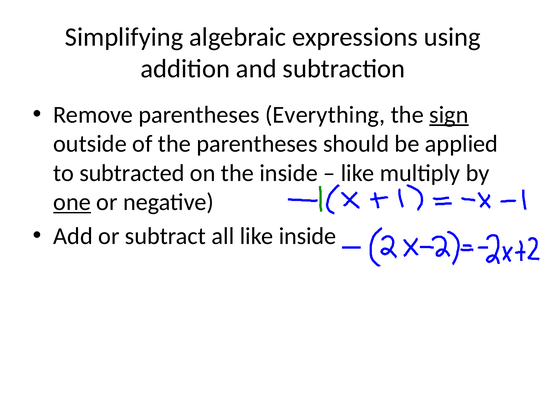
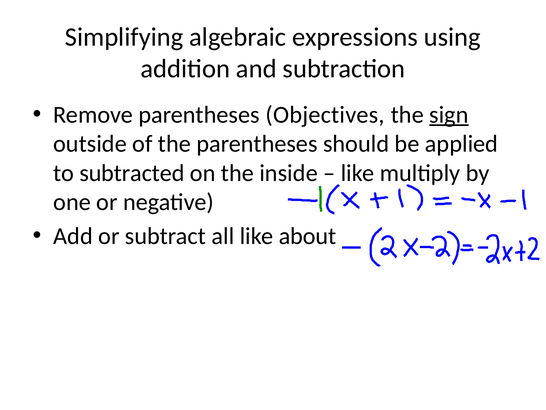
Everything: Everything -> Objectives (325, 115)
one underline: present -> none (72, 202)
like inside: inside -> about (307, 236)
